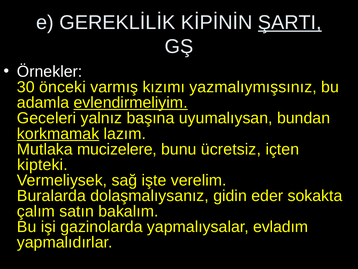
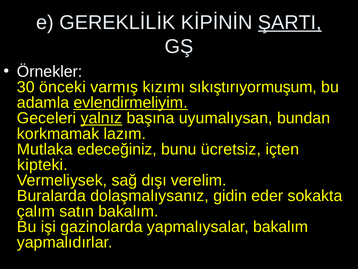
yazmalıymışsınız: yazmalıymışsınız -> sıkıştırıyormuşum (253, 87)
yalnız underline: none -> present (101, 118)
korkmamak underline: present -> none (58, 133)
mucizelere: mucizelere -> edeceğiniz (117, 149)
işte: işte -> dışı (154, 180)
yapmalıysalar evladım: evladım -> bakalım (281, 226)
